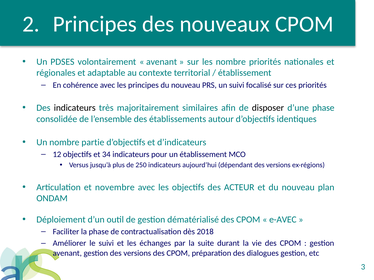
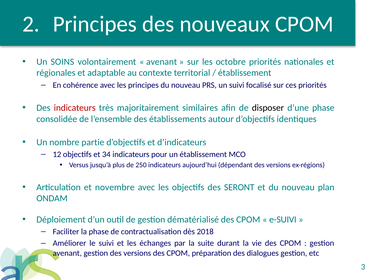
PDSES: PDSES -> SOINS (62, 62)
les nombre: nombre -> octobre (231, 62)
indicateurs colour: black -> red (75, 108)
ACTEUR: ACTEUR -> SERONT (239, 188)
e-AVEC: e-AVEC -> e-SUIVI (283, 220)
